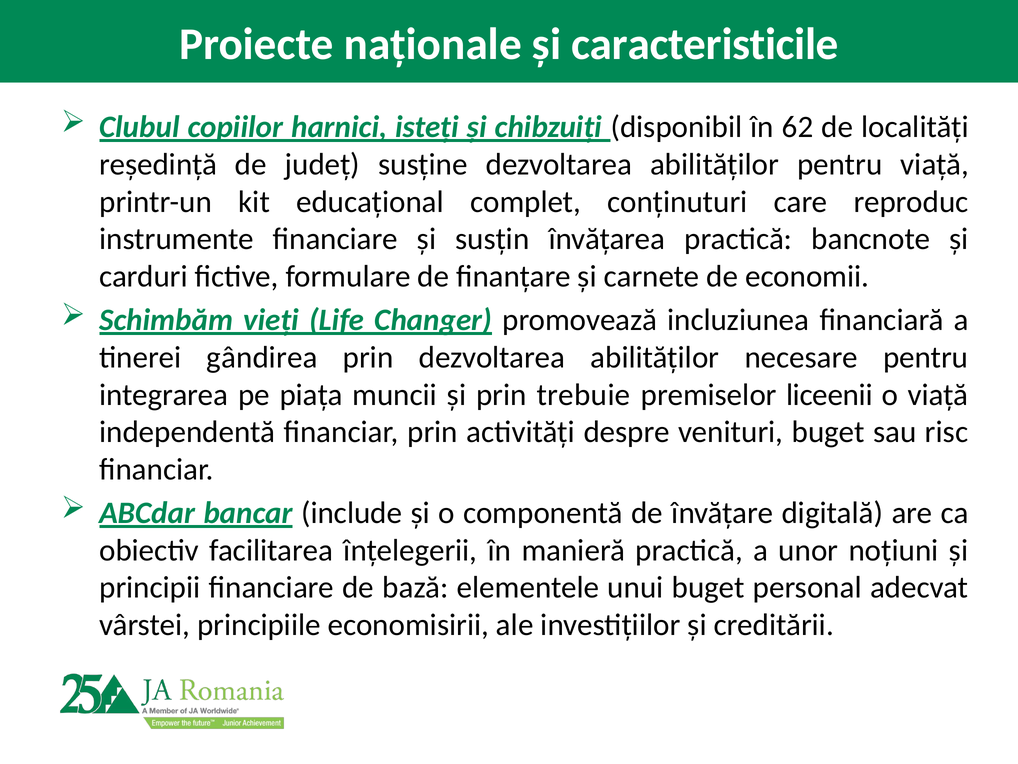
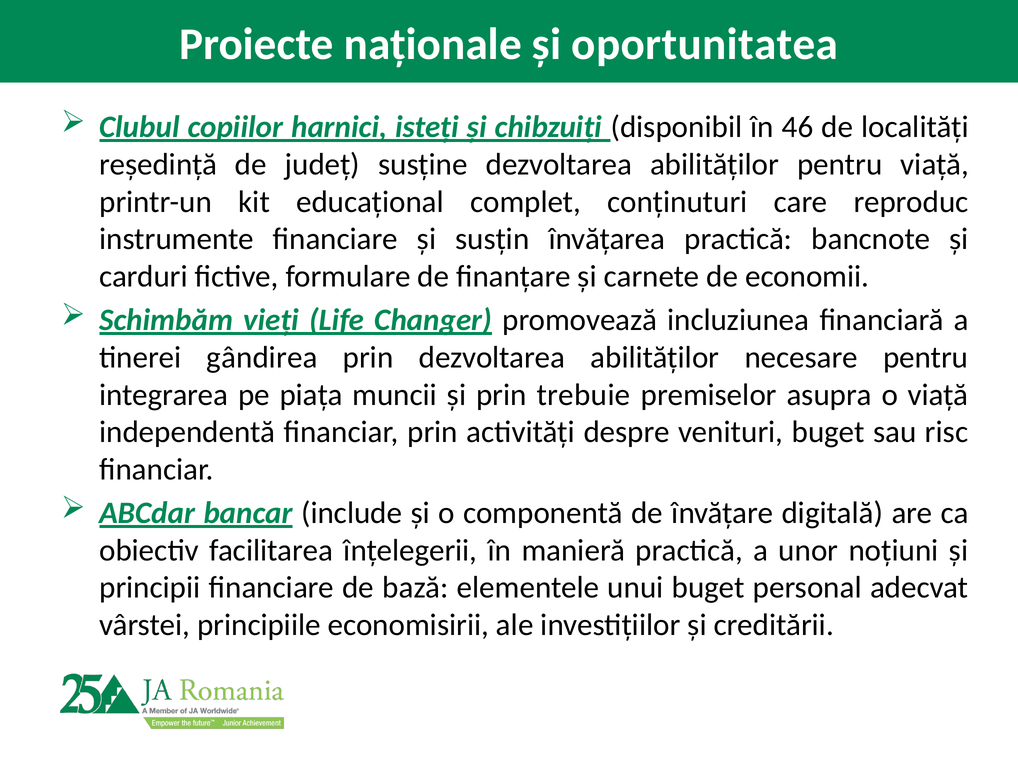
caracteristicile: caracteristicile -> oportunitatea (705, 44)
62: 62 -> 46 (798, 127)
liceenii: liceenii -> asupra (829, 394)
